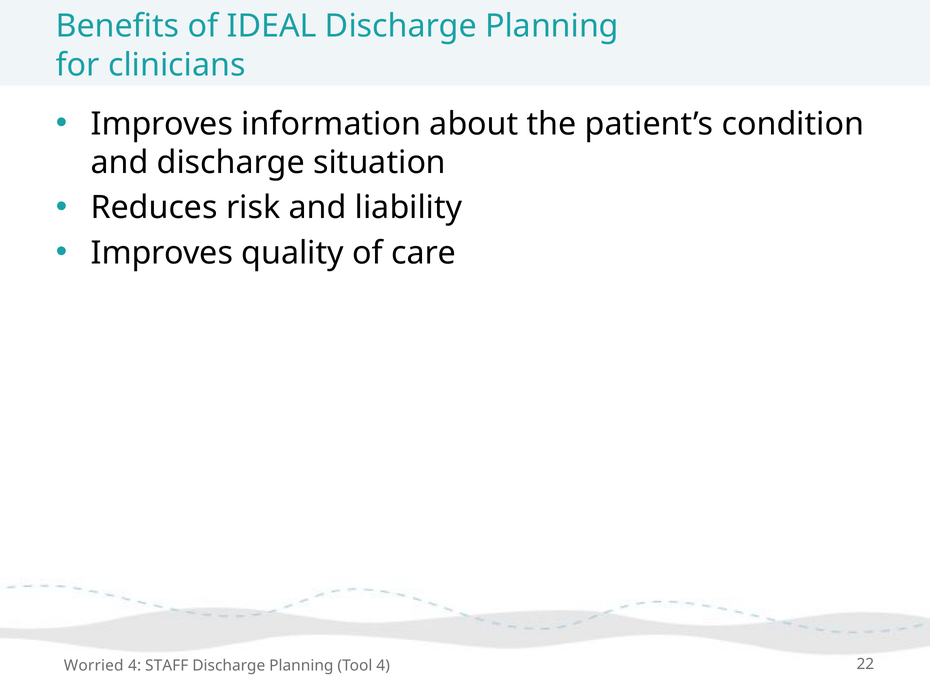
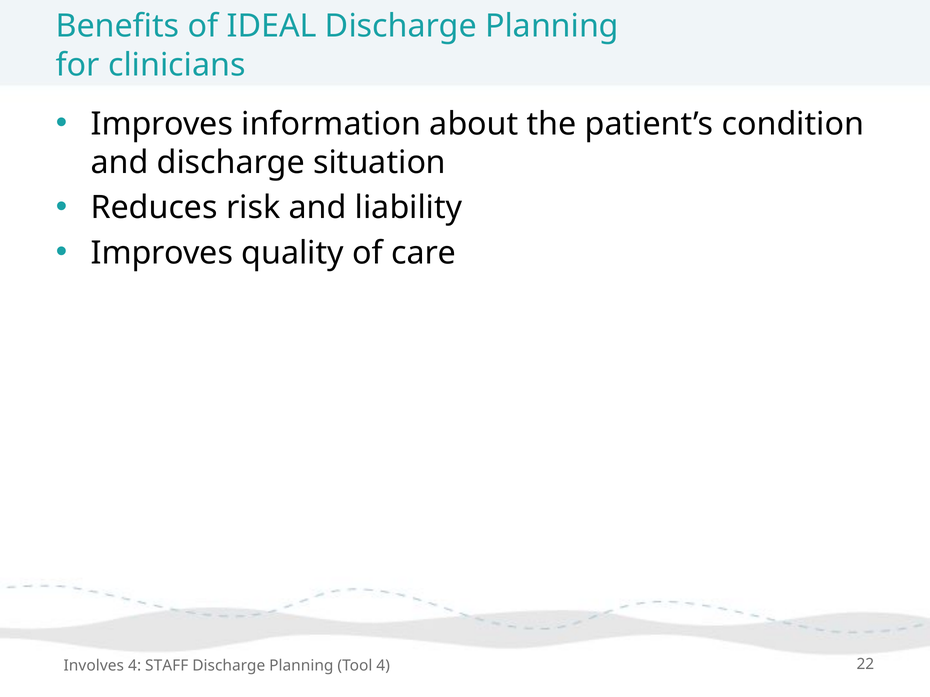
Worried: Worried -> Involves (94, 666)
